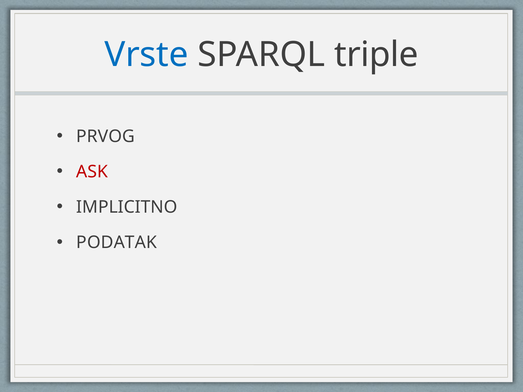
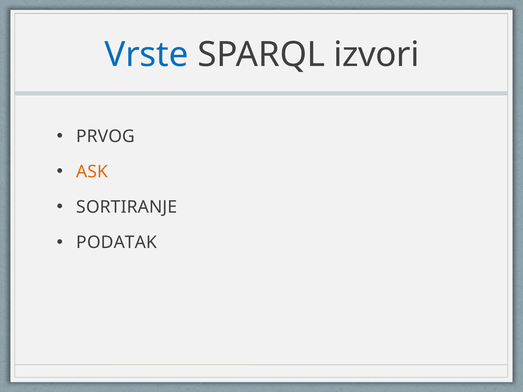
triple: triple -> izvori (376, 55)
ASK colour: red -> orange (92, 172)
IMPLICITNO: IMPLICITNO -> SORTIRANJE (127, 207)
